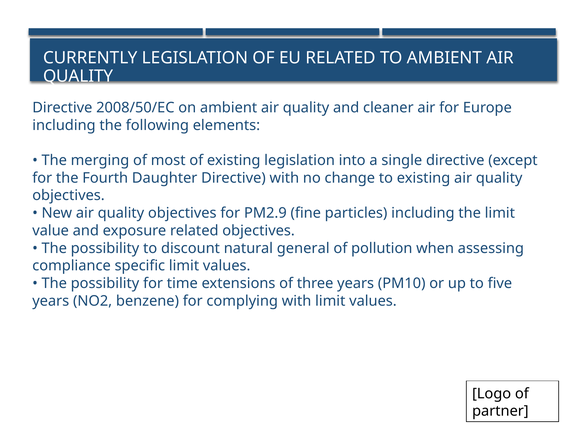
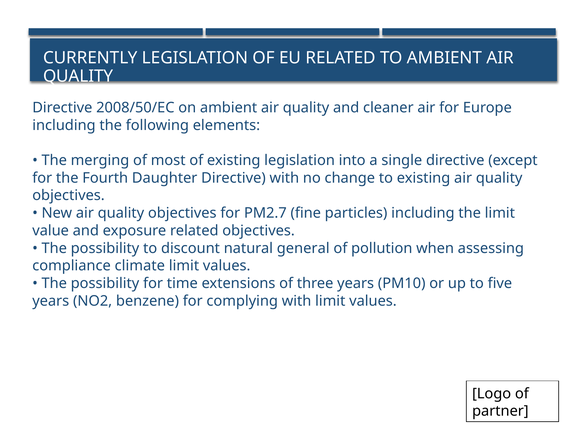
PM2.9: PM2.9 -> PM2.7 (265, 213)
specific: specific -> climate (140, 266)
